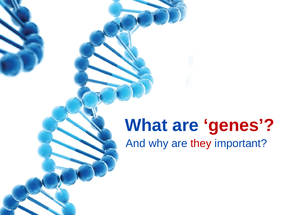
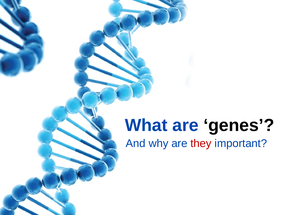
genes colour: red -> black (239, 125)
